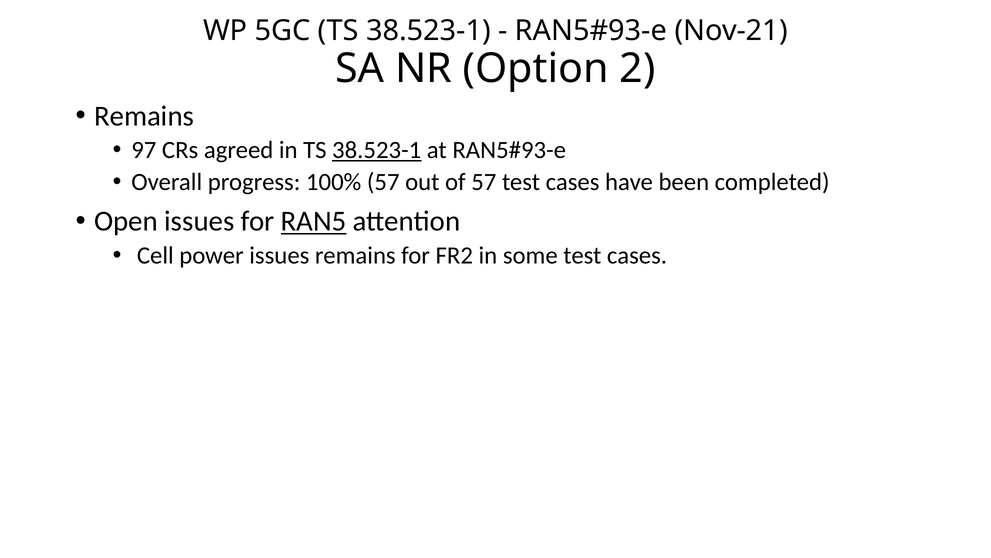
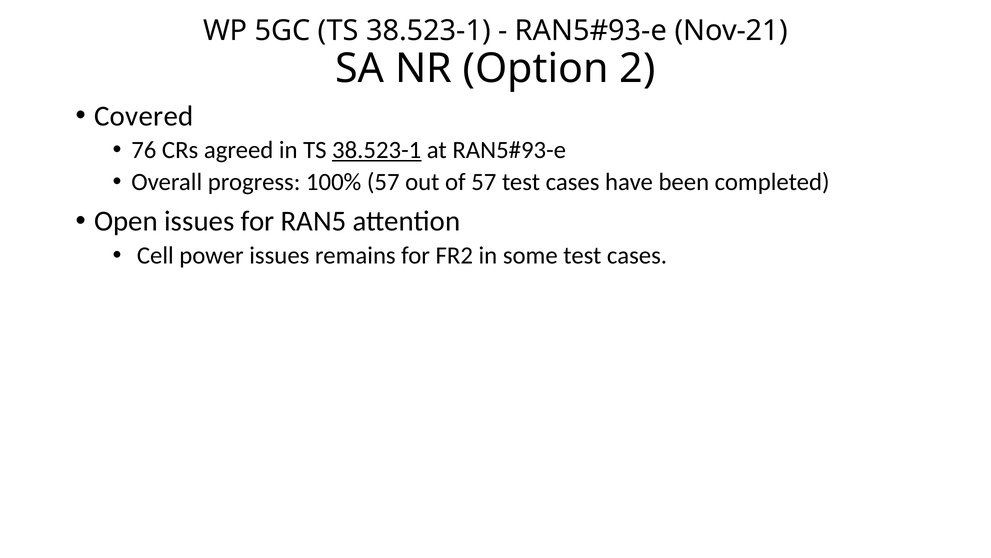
Remains: Remains -> Covered (144, 116)
97: 97 -> 76 (144, 150)
RAN5 underline: present -> none (314, 221)
